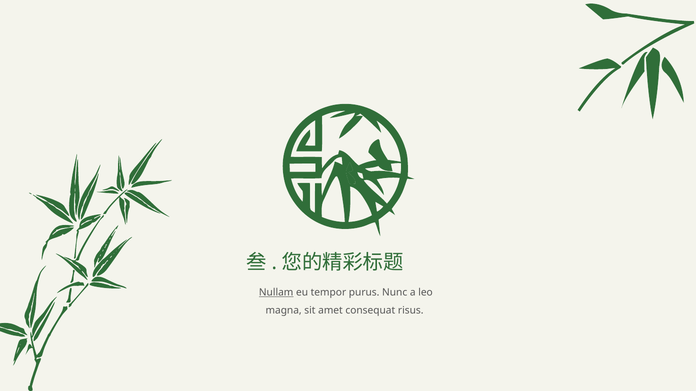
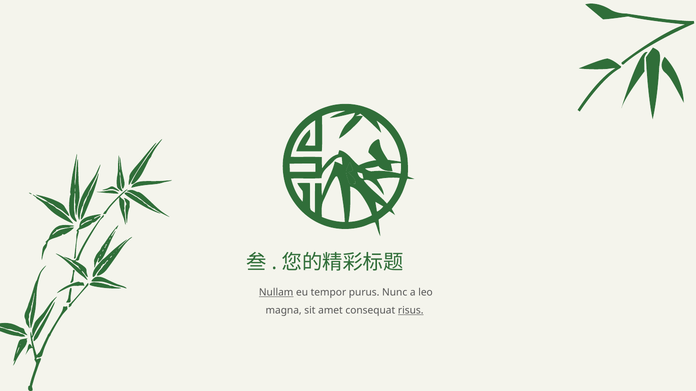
risus underline: none -> present (411, 311)
